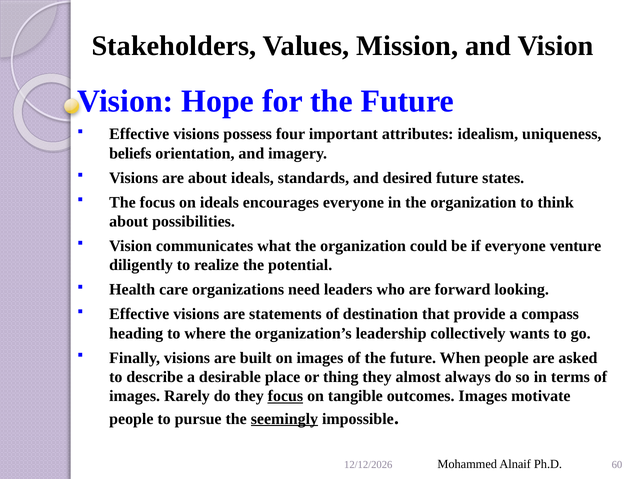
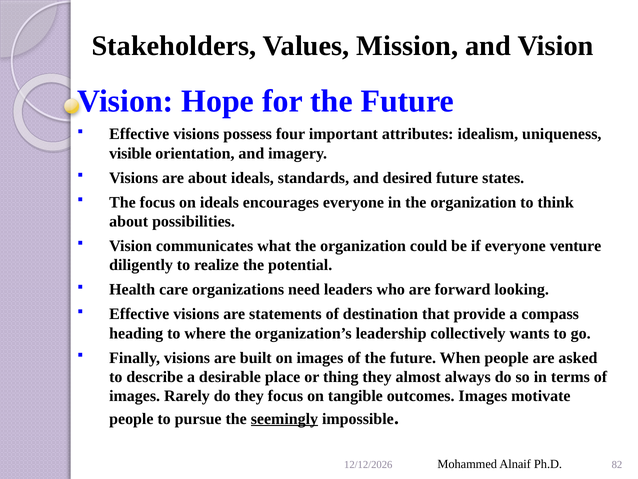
beliefs: beliefs -> visible (130, 153)
focus underline: present -> none (285, 396)
60: 60 -> 82 (617, 464)
